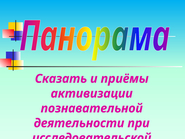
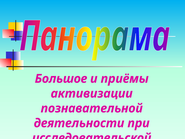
Сказать: Сказать -> Большое (61, 79)
